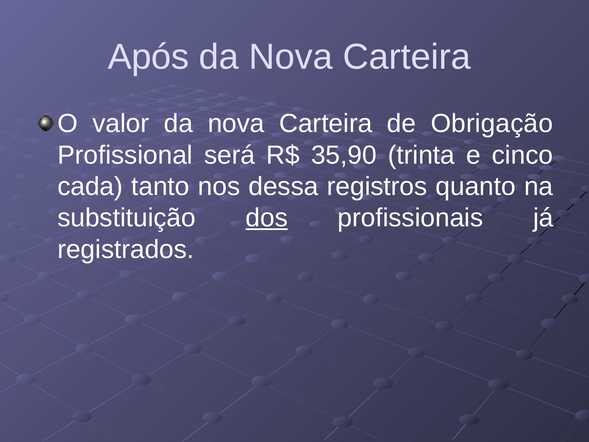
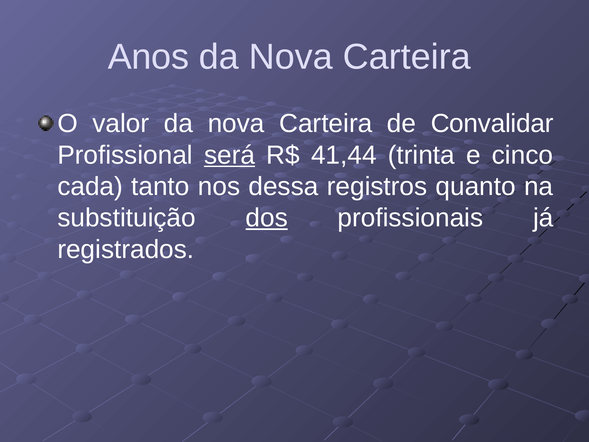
Após: Após -> Anos (148, 57)
Obrigação: Obrigação -> Convalidar (492, 124)
será underline: none -> present (229, 155)
35,90: 35,90 -> 41,44 (344, 155)
